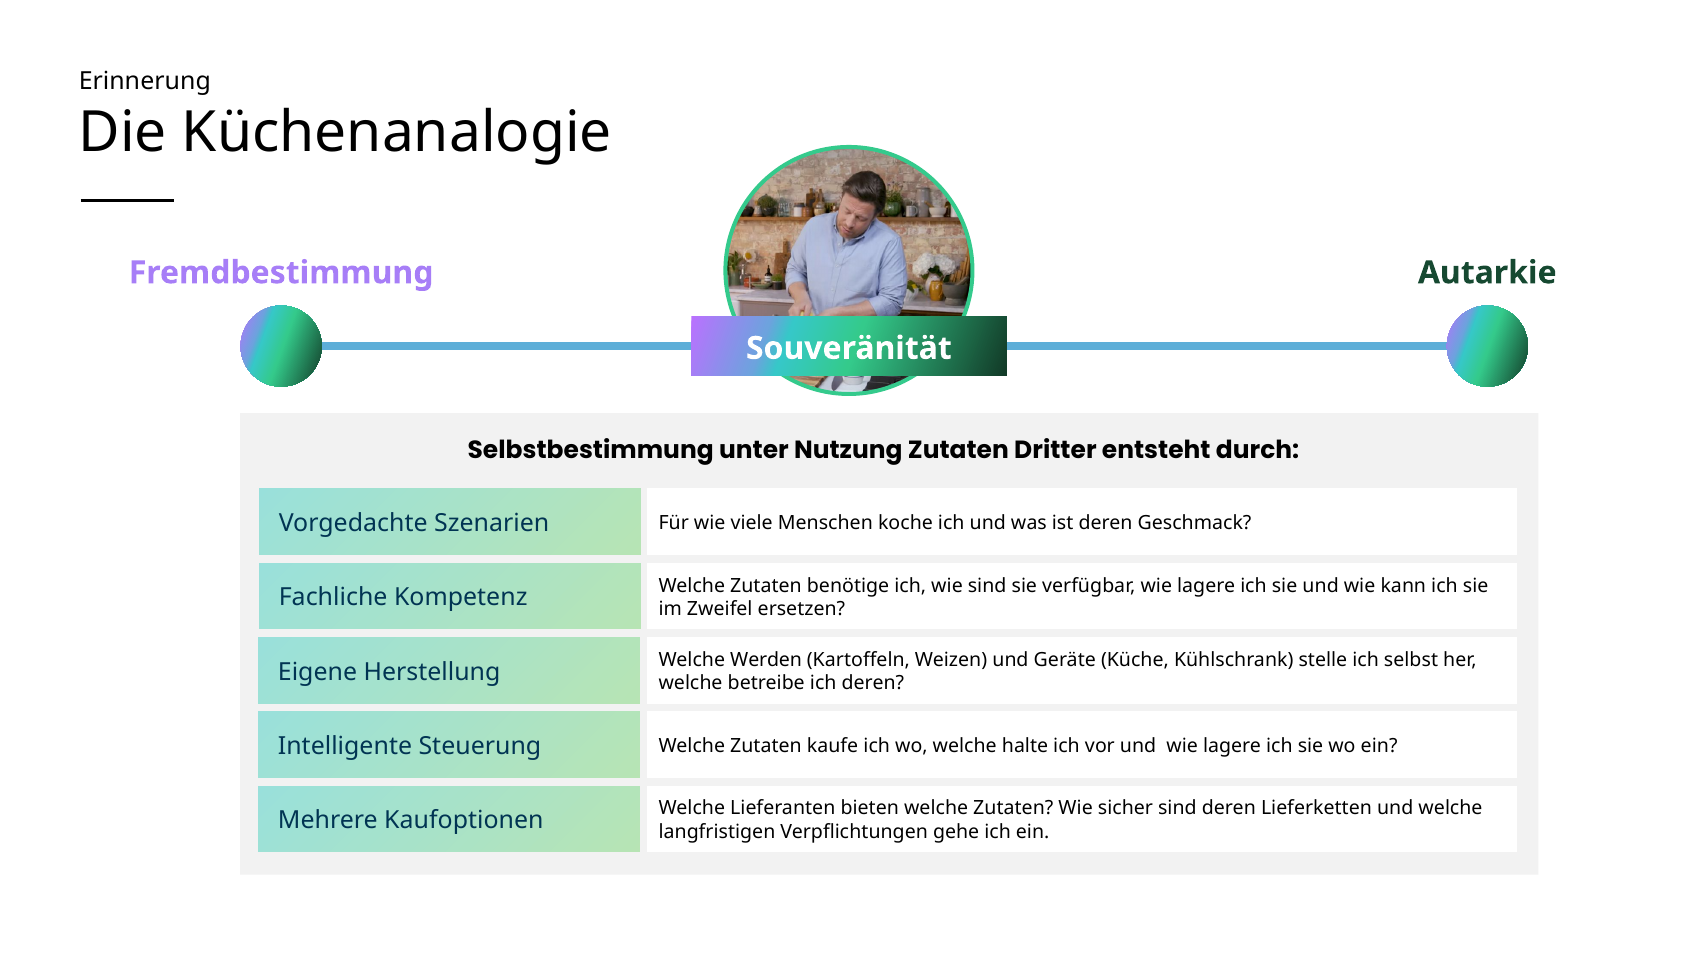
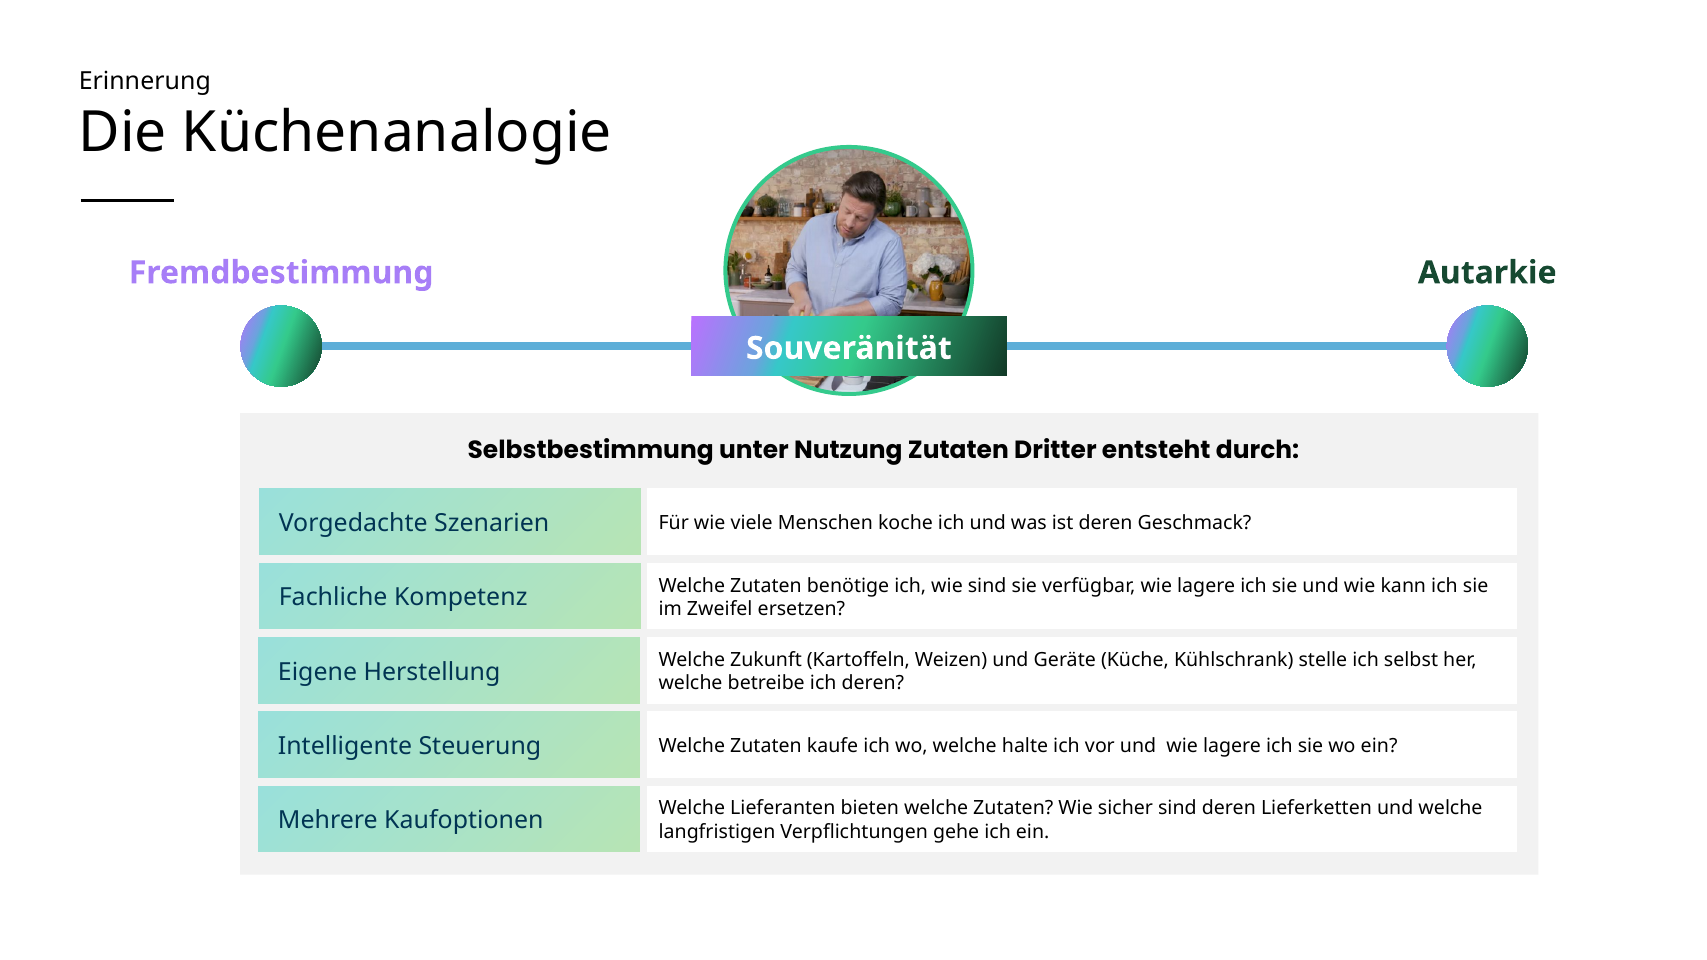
Werden: Werden -> Zukunft (766, 660)
